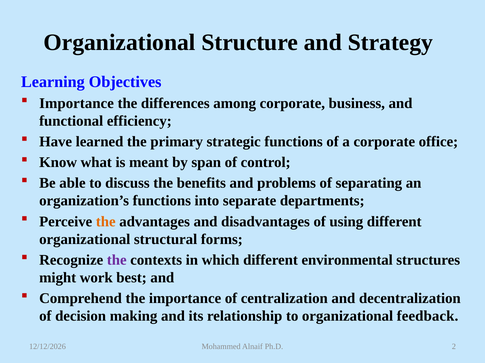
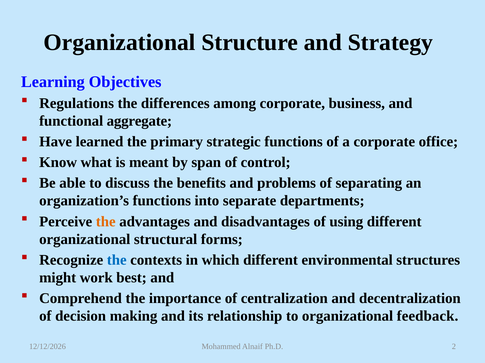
Importance: Importance -> Regulations (77, 103)
efficiency: efficiency -> aggregate (139, 121)
the colour: purple -> blue (117, 260)
